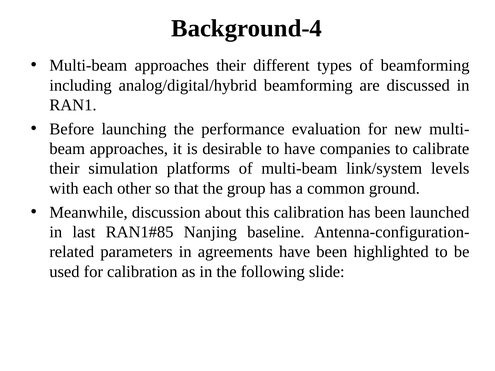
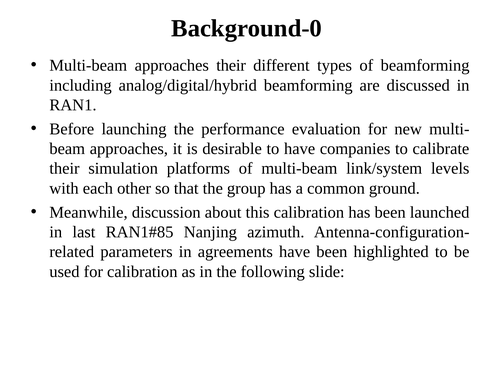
Background-4: Background-4 -> Background-0 (247, 28)
baseline: baseline -> azimuth (276, 232)
